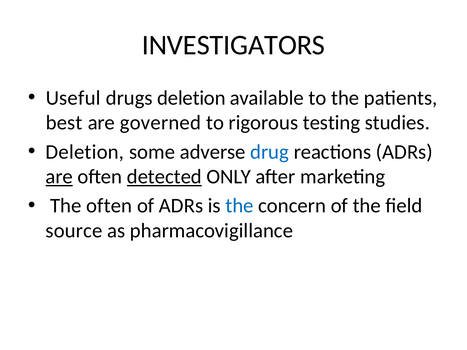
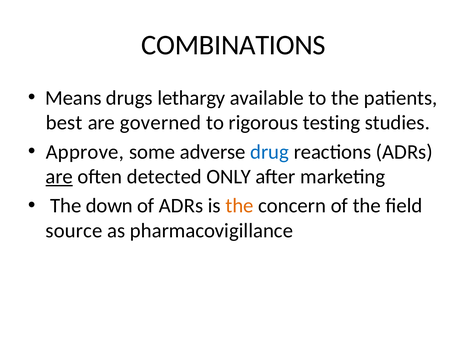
INVESTIGATORS: INVESTIGATORS -> COMBINATIONS (233, 45)
Useful: Useful -> Means (73, 98)
drugs deletion: deletion -> lethargy (191, 98)
Deletion: Deletion -> Approve (85, 152)
detected underline: present -> none (164, 177)
The often: often -> down (109, 206)
the colour: blue -> orange (240, 206)
